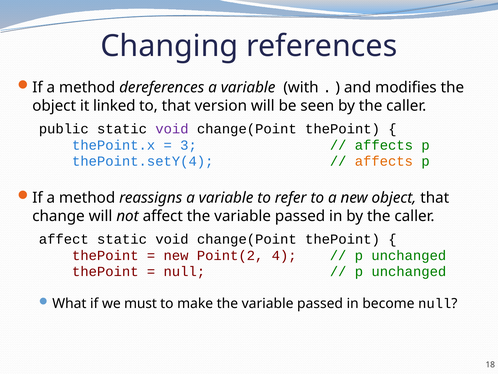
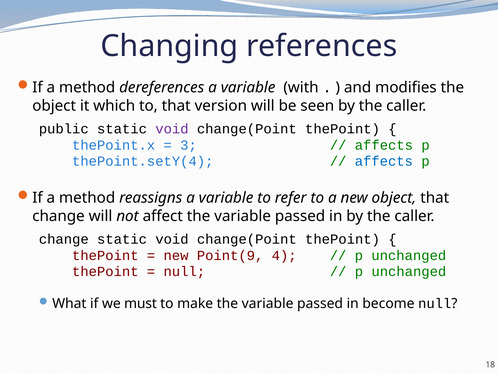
linked: linked -> which (114, 106)
affects colour: orange -> blue (384, 161)
affect: affect -> change (64, 239)
Point(2: Point(2 -> Point(9 (230, 255)
